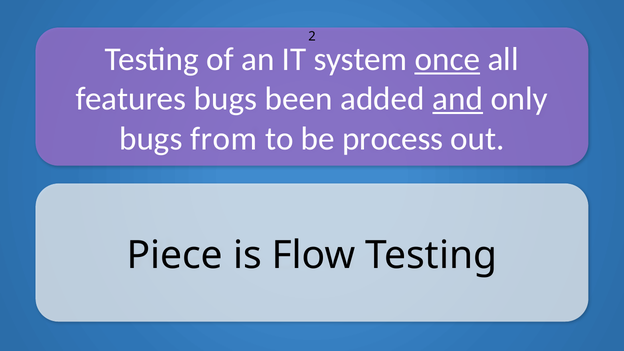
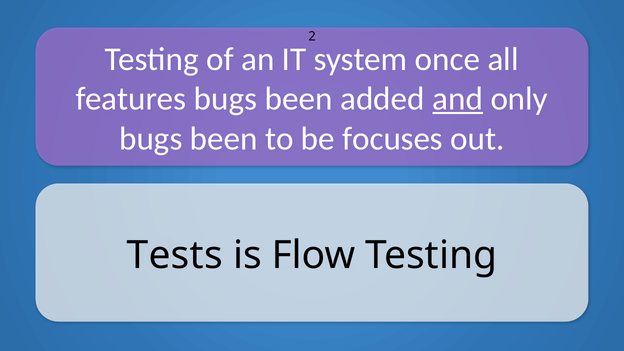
once underline: present -> none (447, 59)
from: from -> been (224, 139)
process: process -> focuses (393, 139)
Piece: Piece -> Tests (175, 255)
